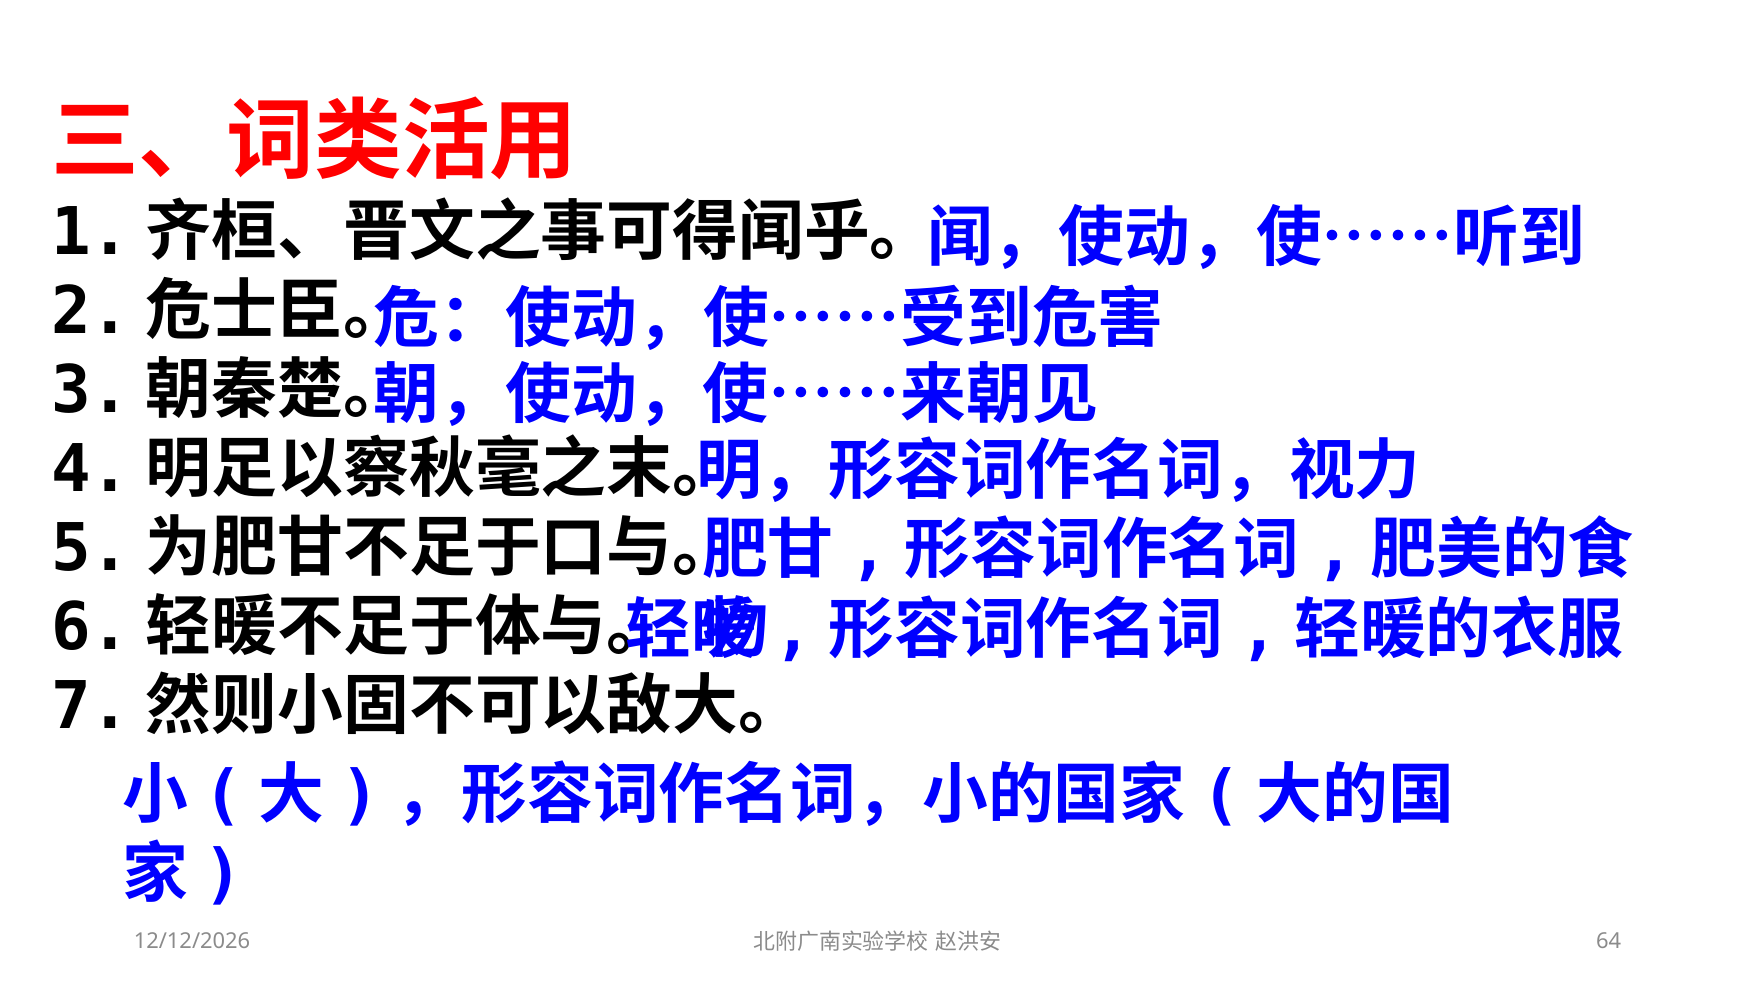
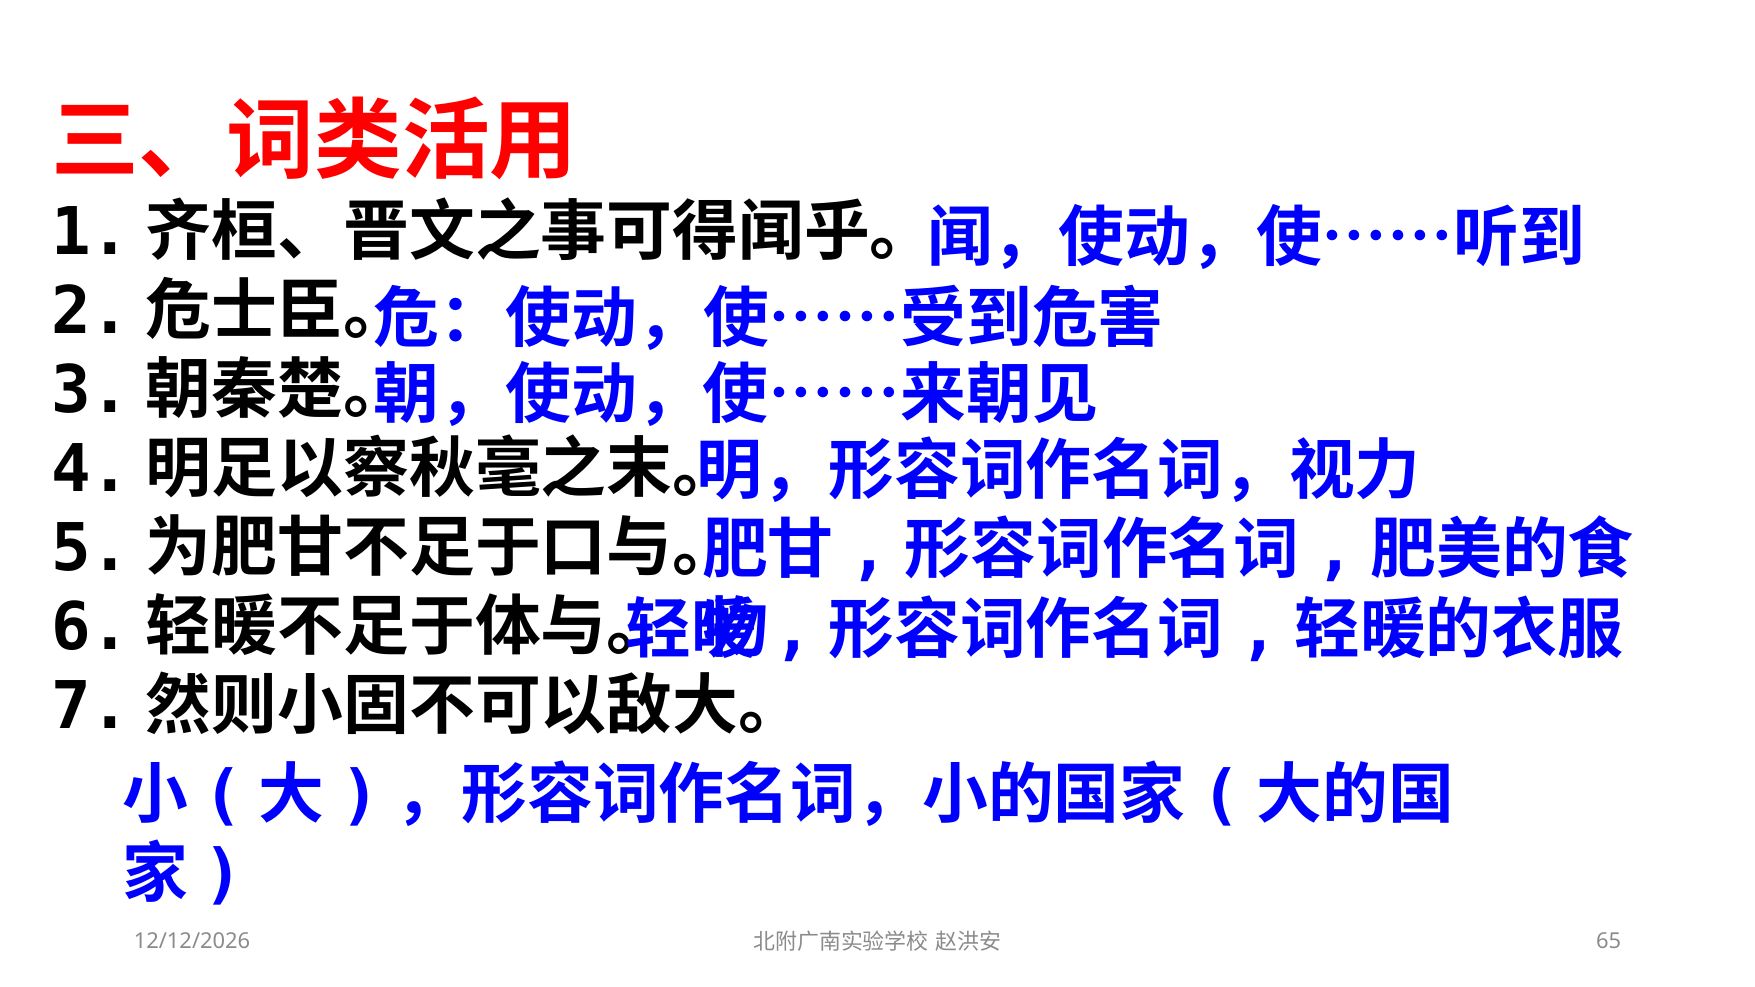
64: 64 -> 65 (1609, 941)
